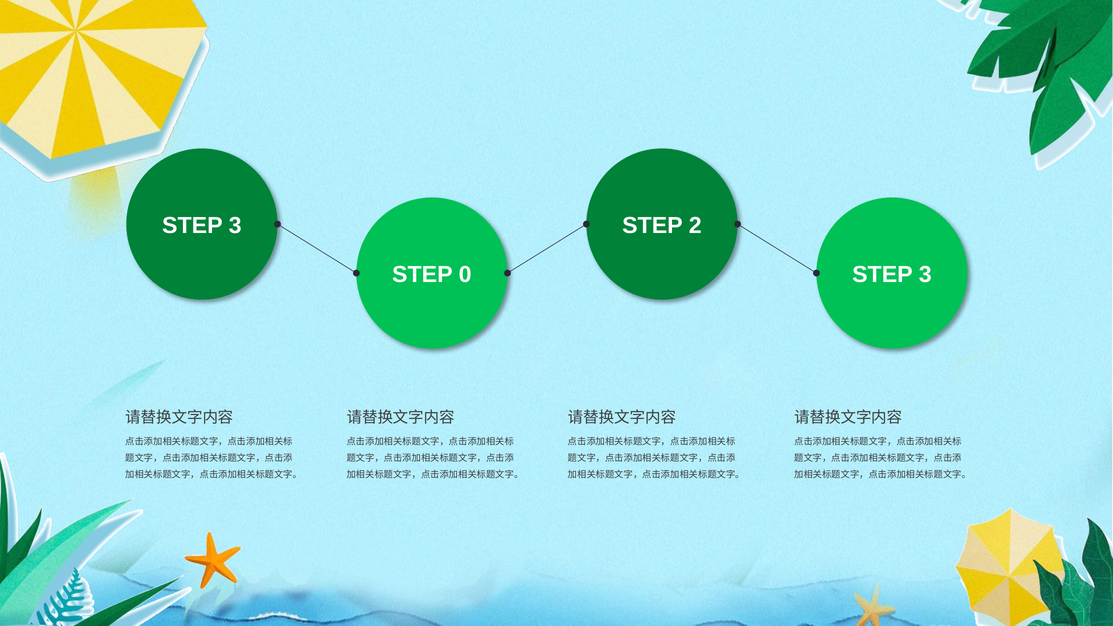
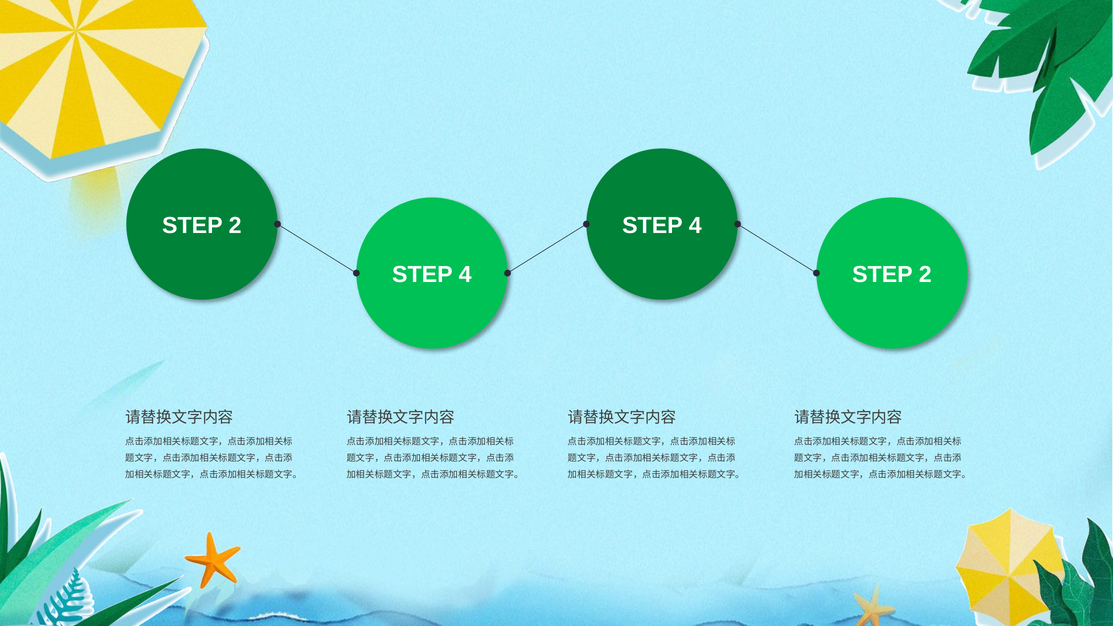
3: 3 -> 2 (235, 226)
2: 2 -> 4 (695, 226)
0: 0 -> 4 (465, 275)
3: 3 -> 2 (925, 275)
